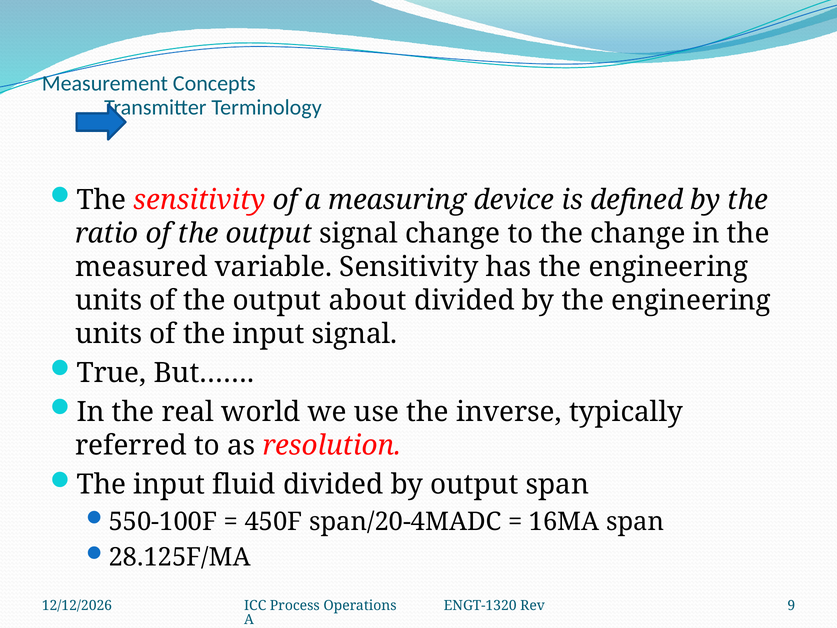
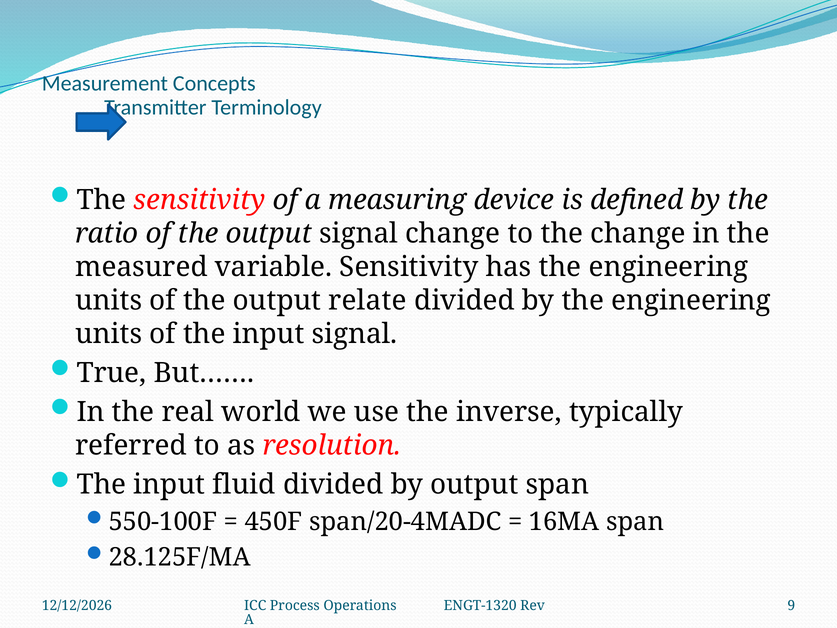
about: about -> relate (368, 300)
